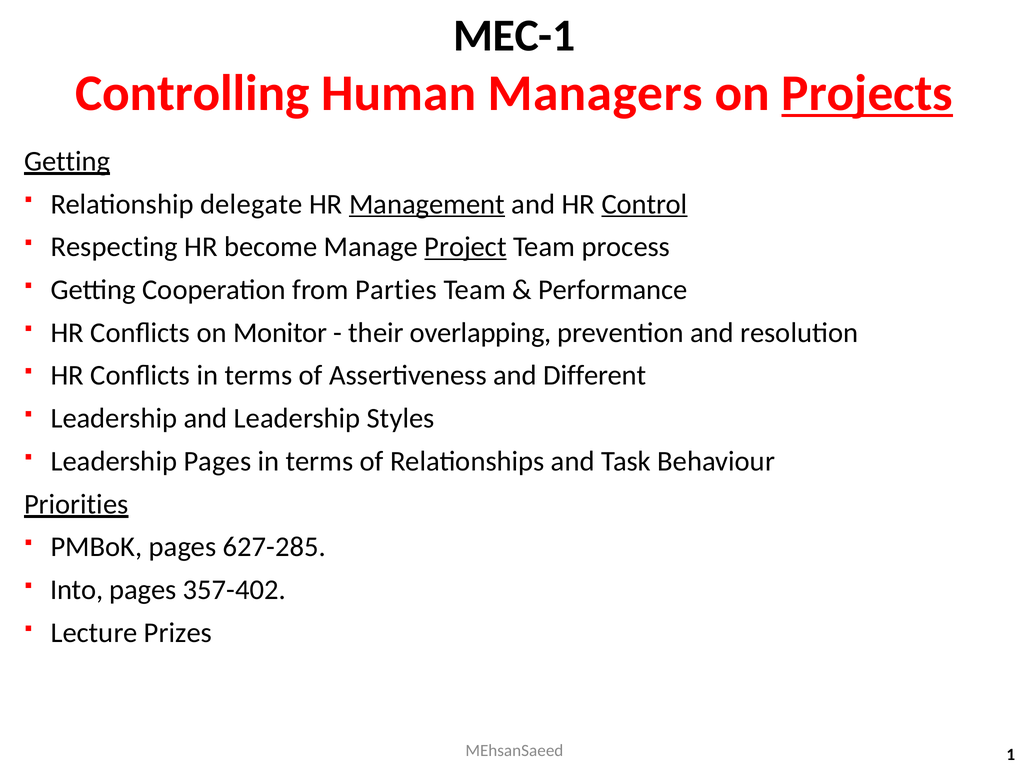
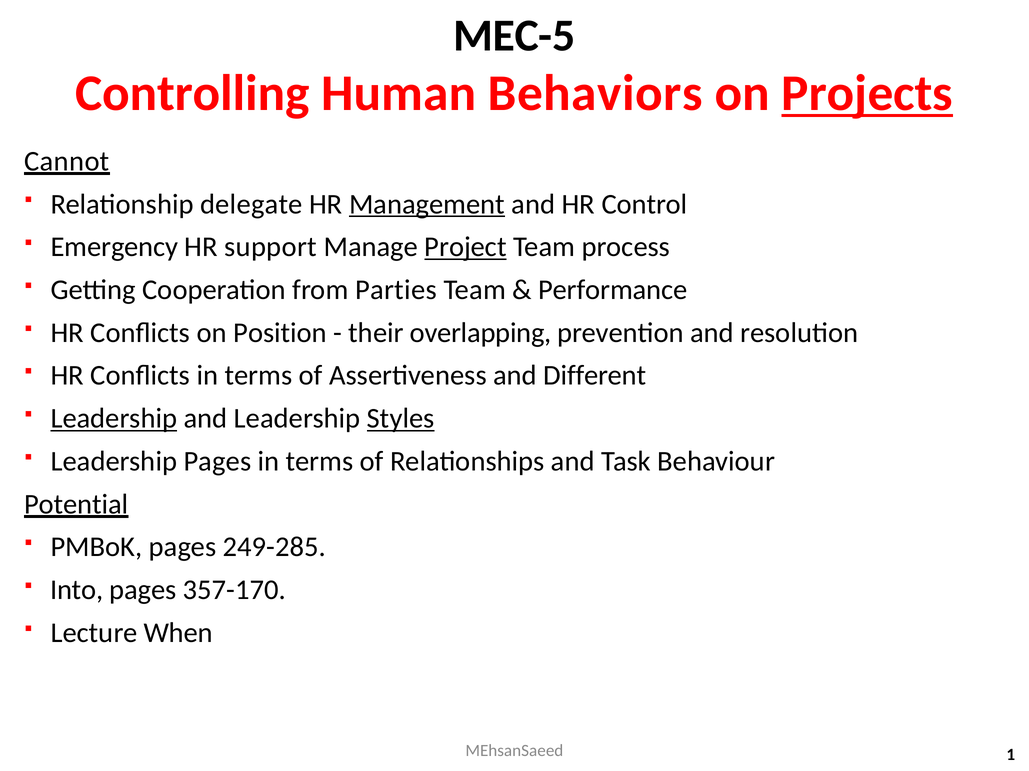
MEC-1: MEC-1 -> MEC-5 (514, 36)
Managers: Managers -> Behaviors (595, 94)
Getting: Getting -> Cannot (67, 161)
Control underline: present -> none (644, 204)
Respecting: Respecting -> Emergency (114, 247)
become: become -> support (271, 247)
Monitor: Monitor -> Position (280, 333)
Leadership underline: none -> present (114, 419)
Styles underline: none -> present (401, 419)
Priorities: Priorities -> Potential (76, 505)
627-285: 627-285 -> 249-285 (274, 548)
357-402: 357-402 -> 357-170 (234, 590)
Prizes: Prizes -> When (178, 633)
